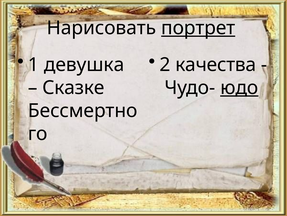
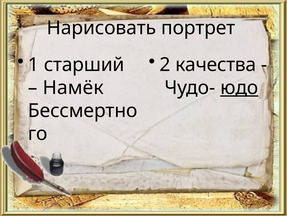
портрет underline: present -> none (198, 28)
девушка: девушка -> старший (84, 64)
Сказке: Сказке -> Намёк (73, 87)
